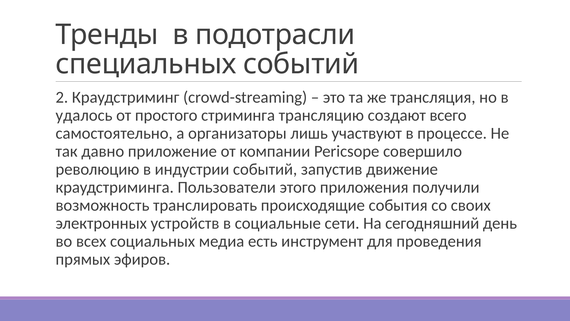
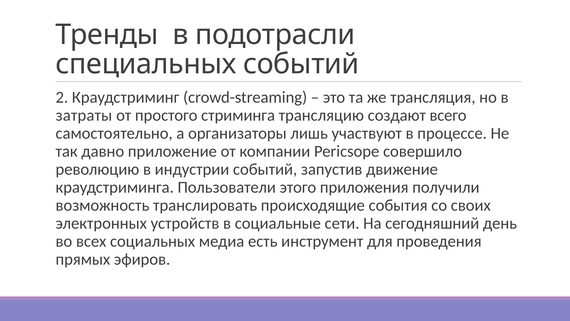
удалось: удалось -> затраты (84, 115)
